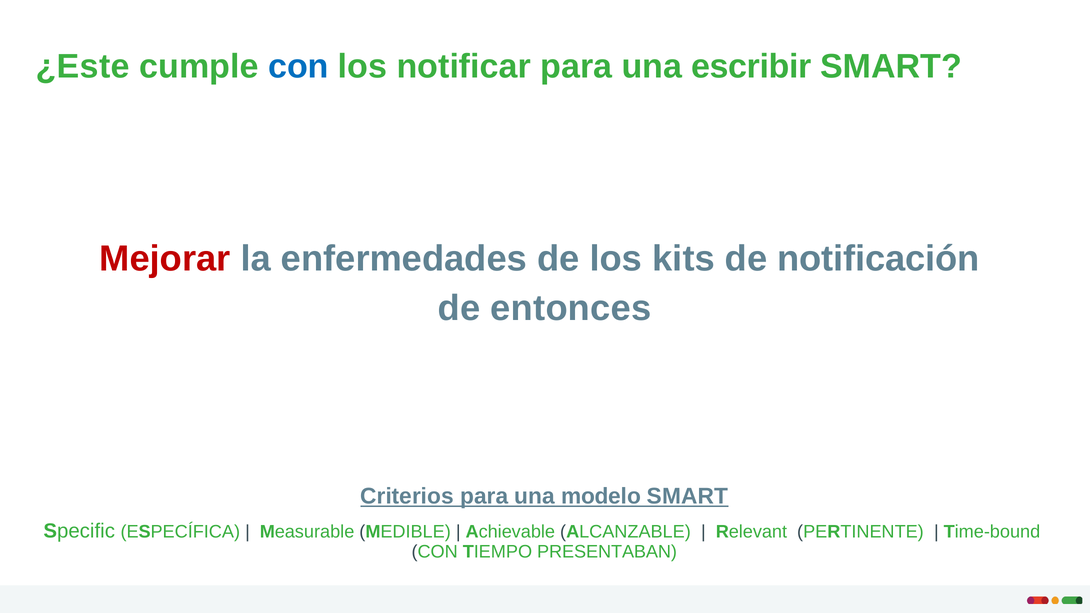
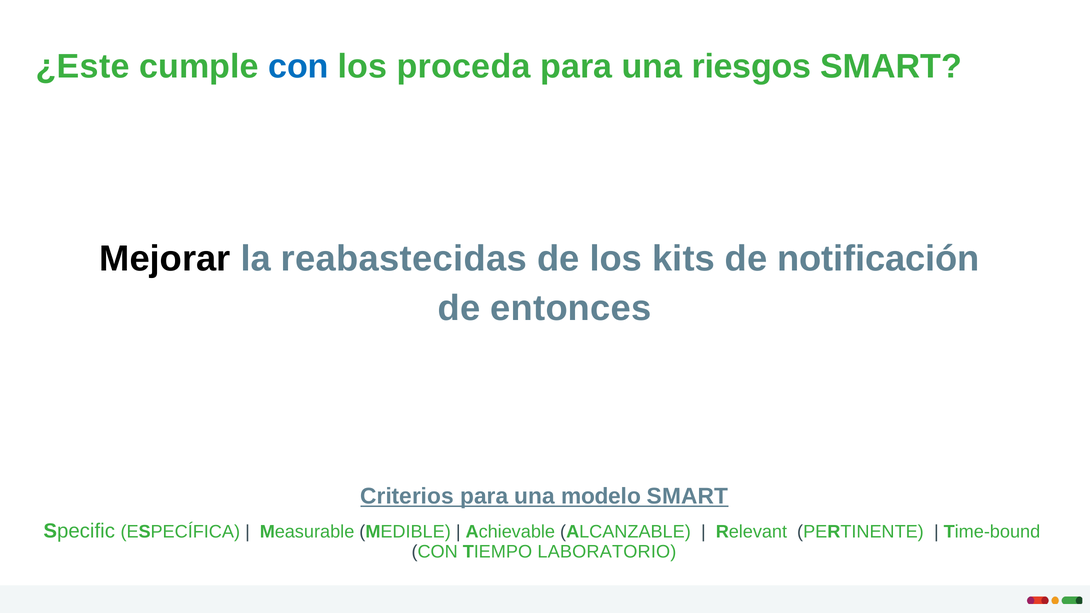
notificar: notificar -> proceda (464, 67)
escribir: escribir -> riesgos (751, 67)
Mejorar colour: red -> black (165, 259)
enfermedades: enfermedades -> reabastecidas (404, 259)
PRESENTABAN: PRESENTABAN -> LABORATORIO (607, 552)
